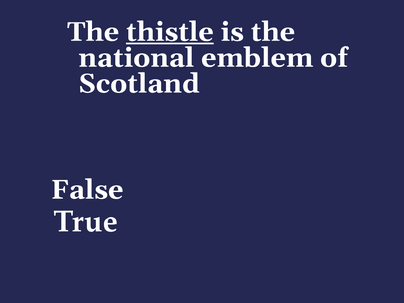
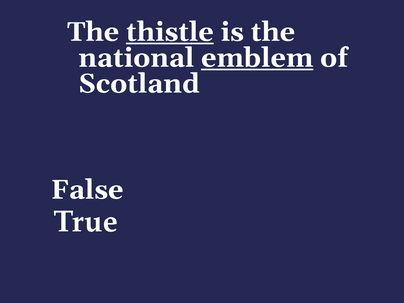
emblem underline: none -> present (257, 58)
